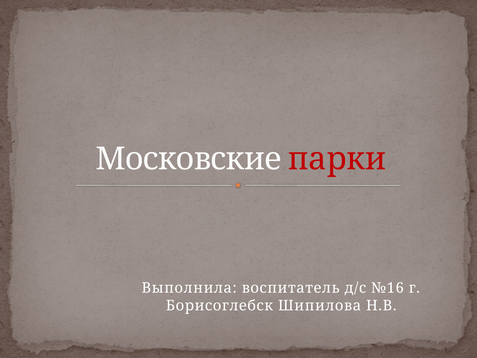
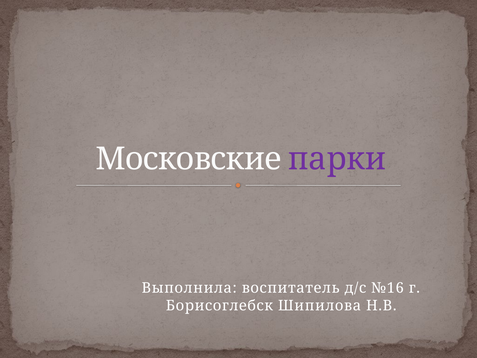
парки colour: red -> purple (337, 159)
